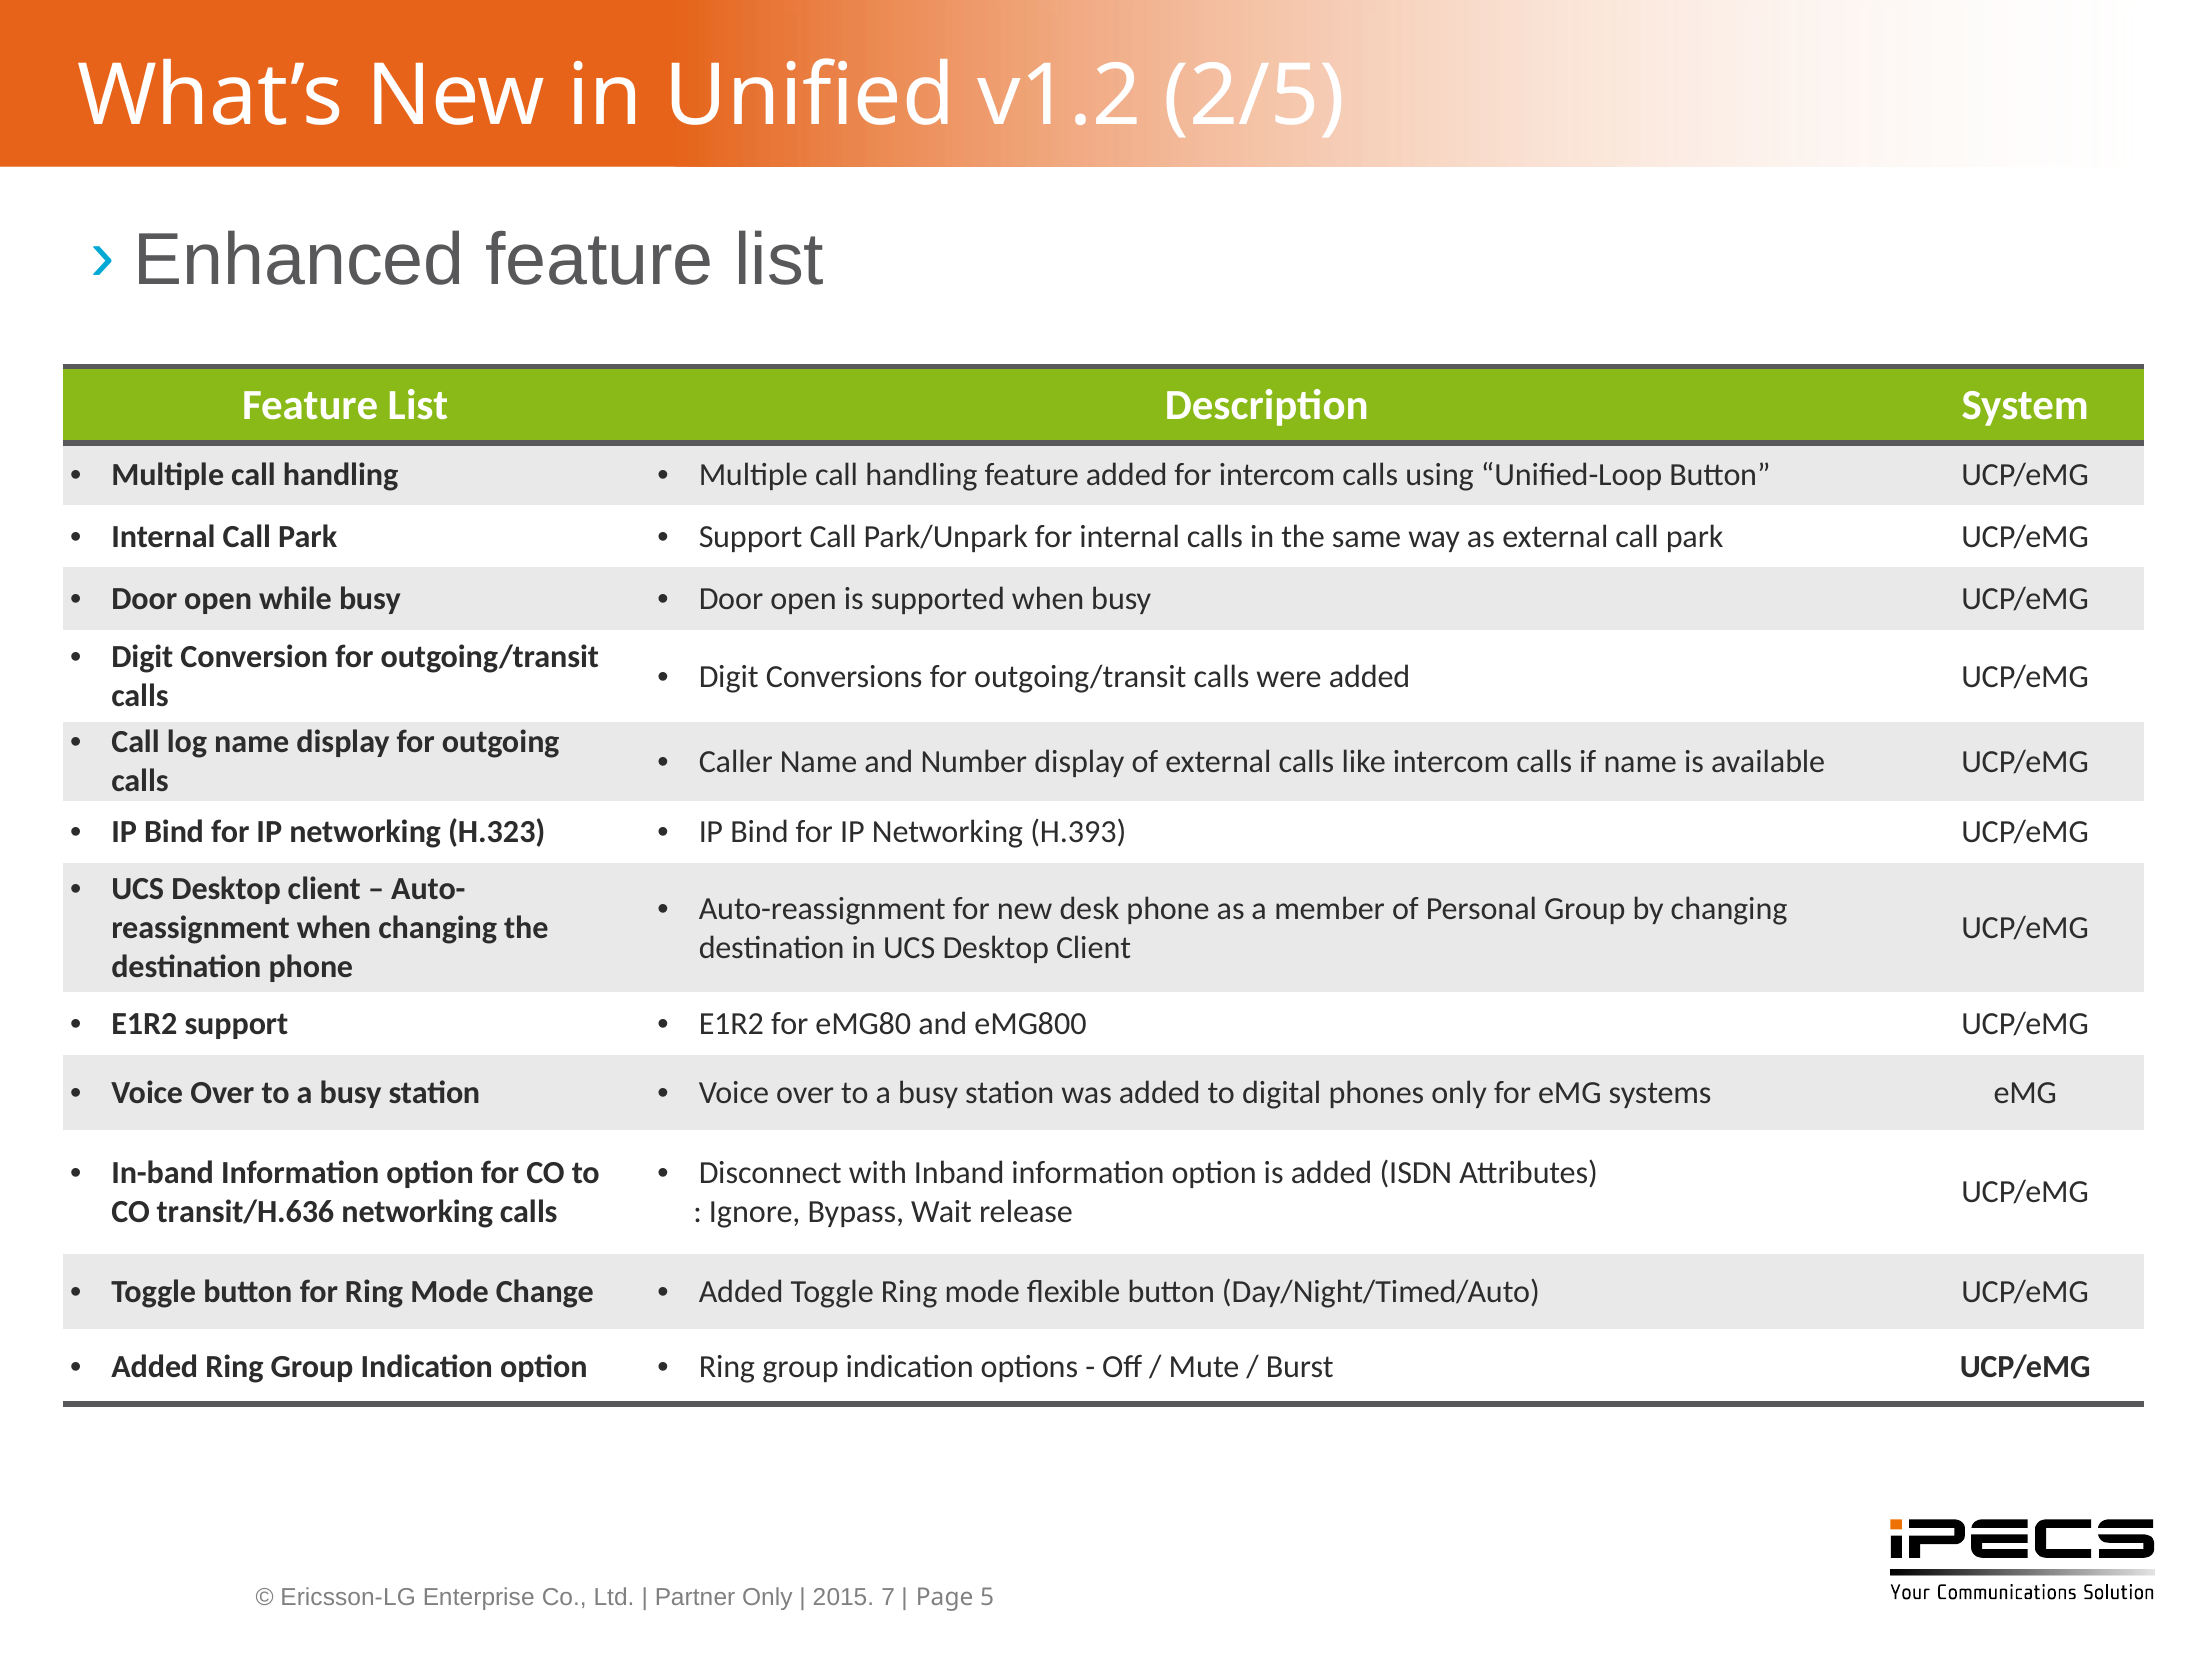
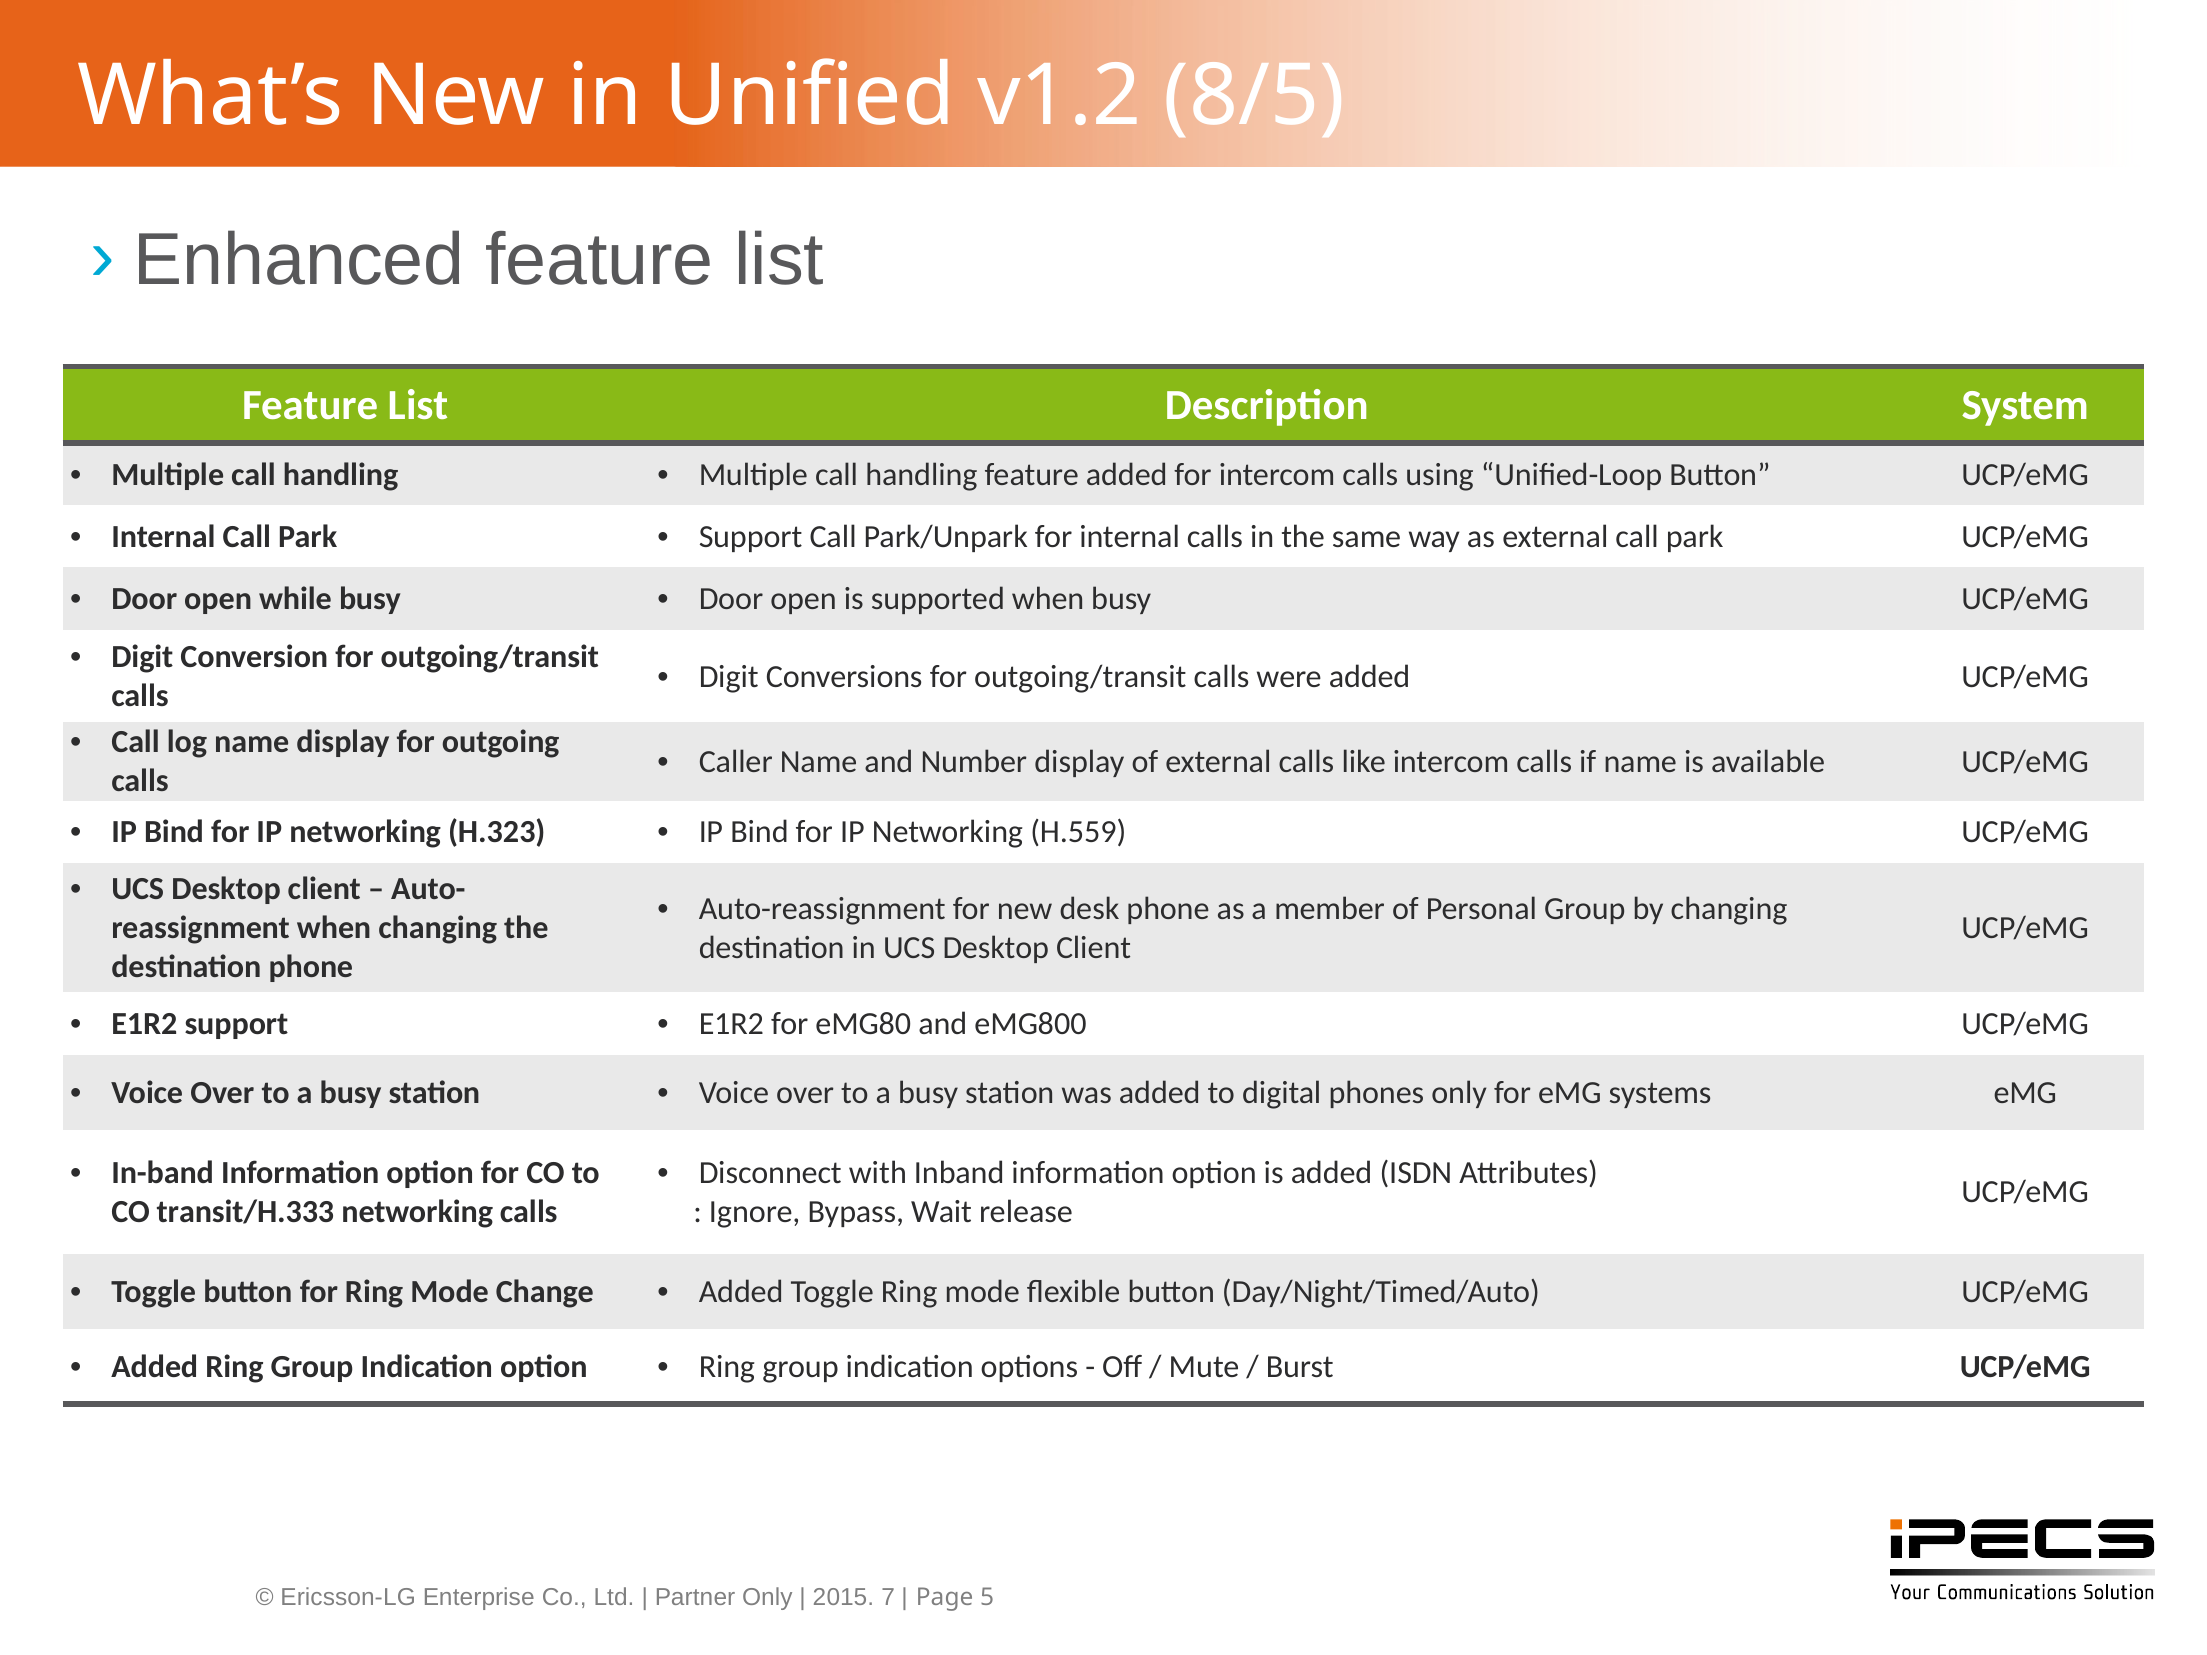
2/5: 2/5 -> 8/5 (1255, 96)
H.393: H.393 -> H.559 (1078, 832)
transit/H.636: transit/H.636 -> transit/H.333 (245, 1212)
